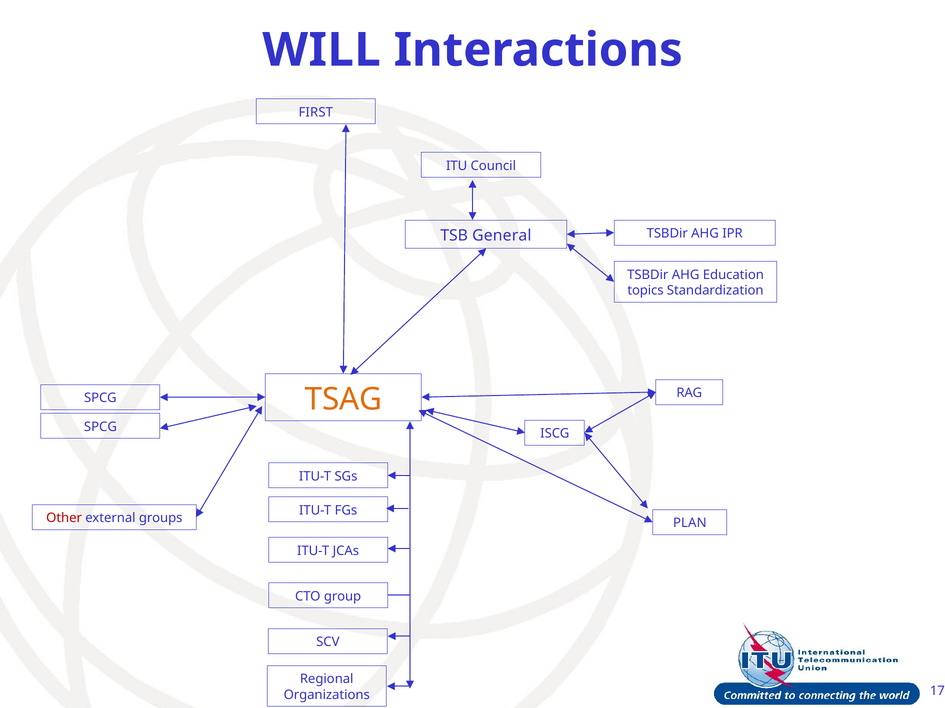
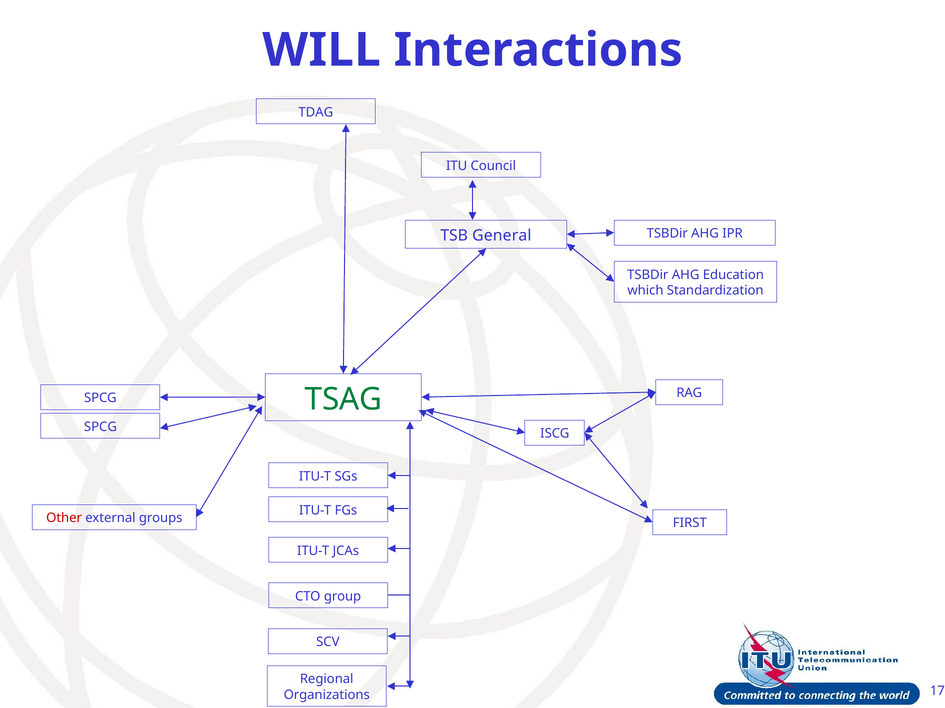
FIRST: FIRST -> TDAG (316, 112)
topics: topics -> which (645, 291)
TSAG colour: orange -> green (343, 400)
PLAN: PLAN -> FIRST (690, 524)
